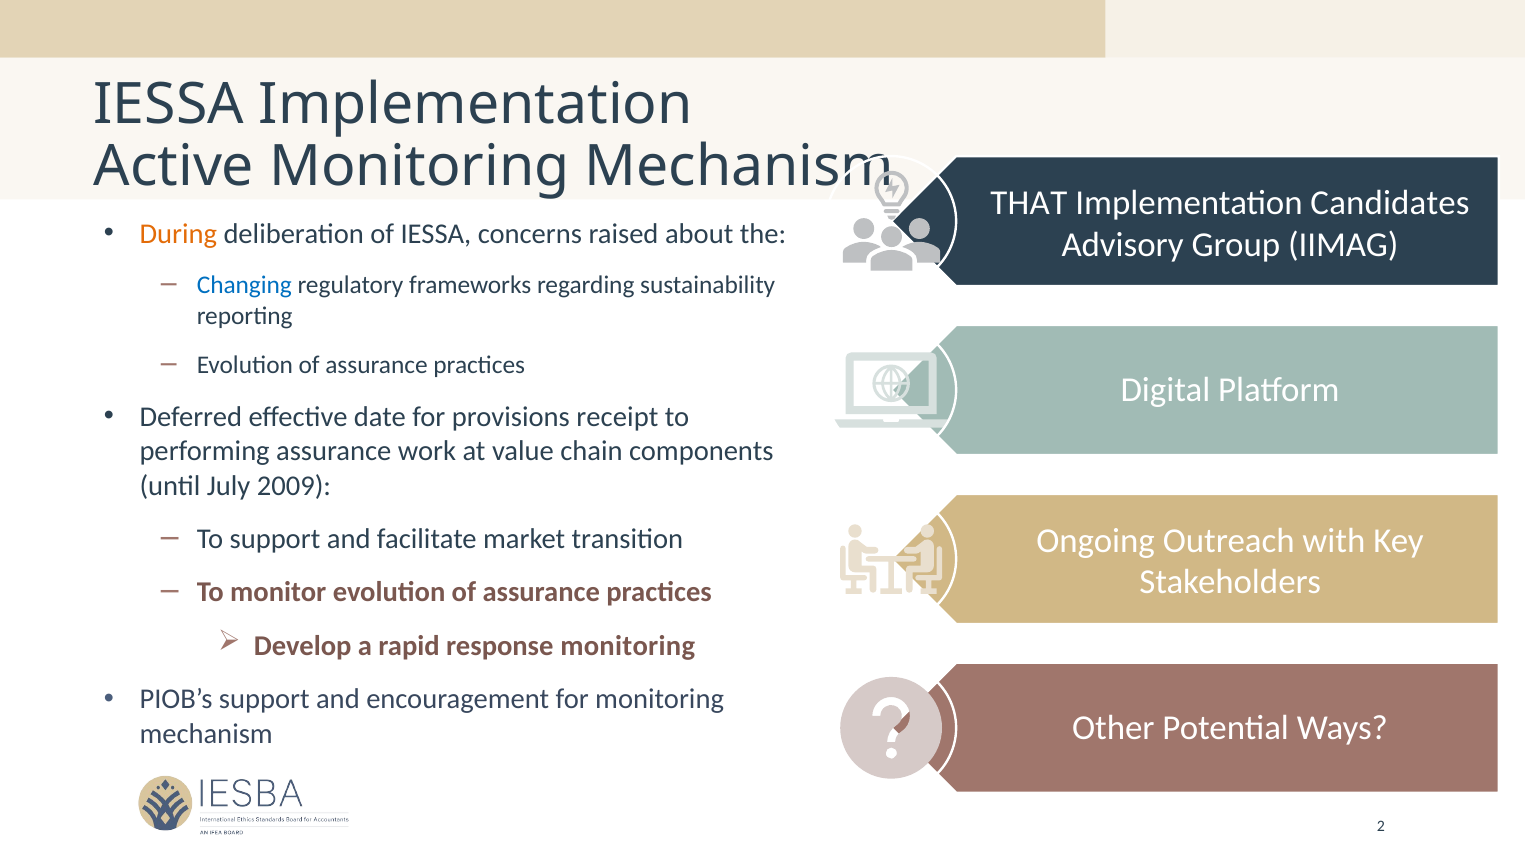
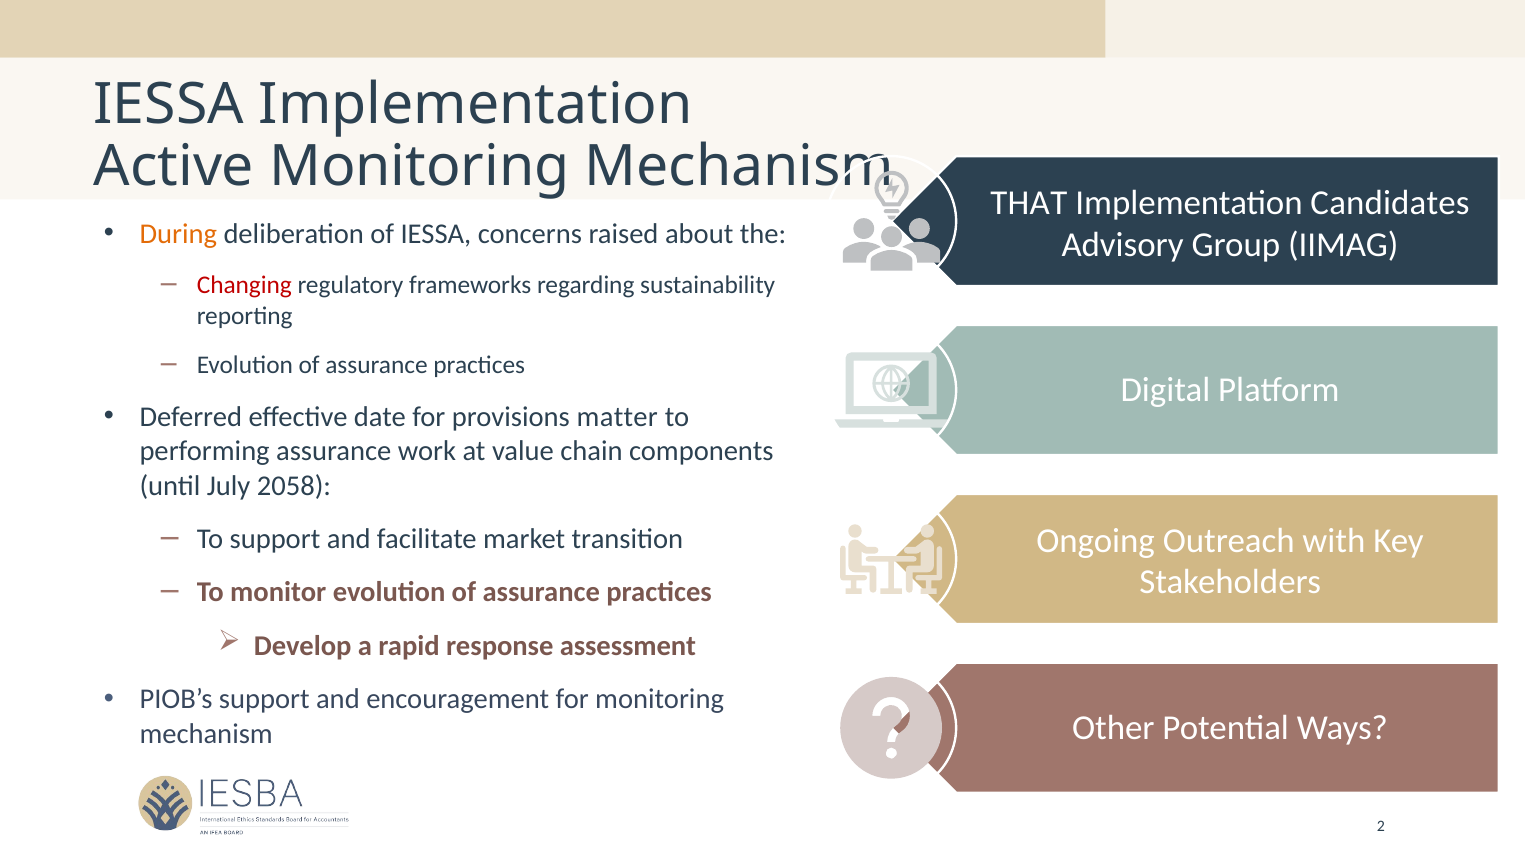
Changing colour: blue -> red (244, 285)
receipt: receipt -> matter (617, 417)
2009: 2009 -> 2058 (294, 486)
response monitoring: monitoring -> assessment (628, 646)
